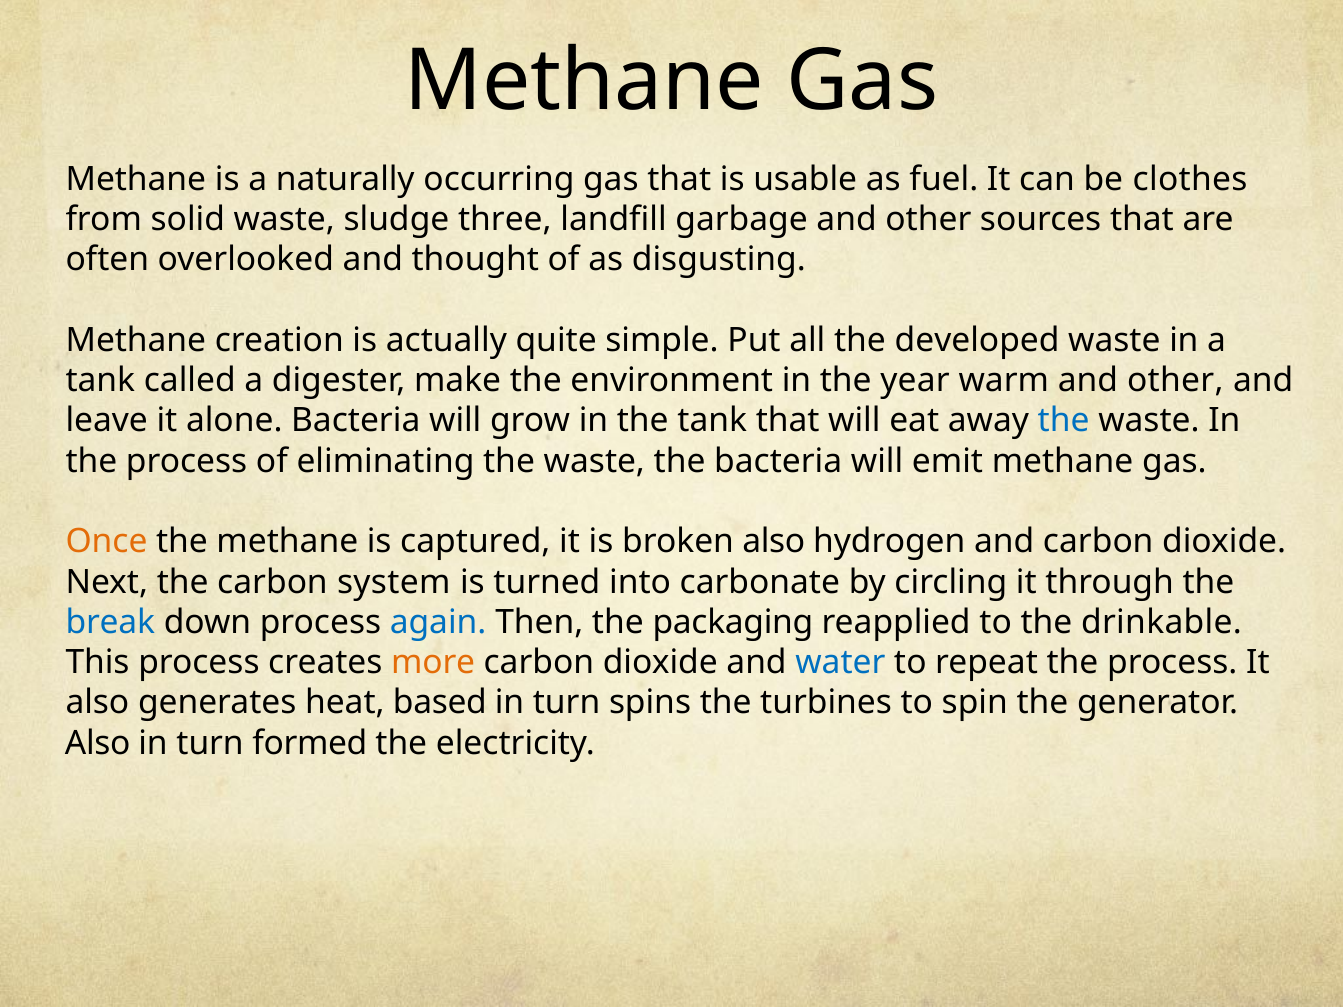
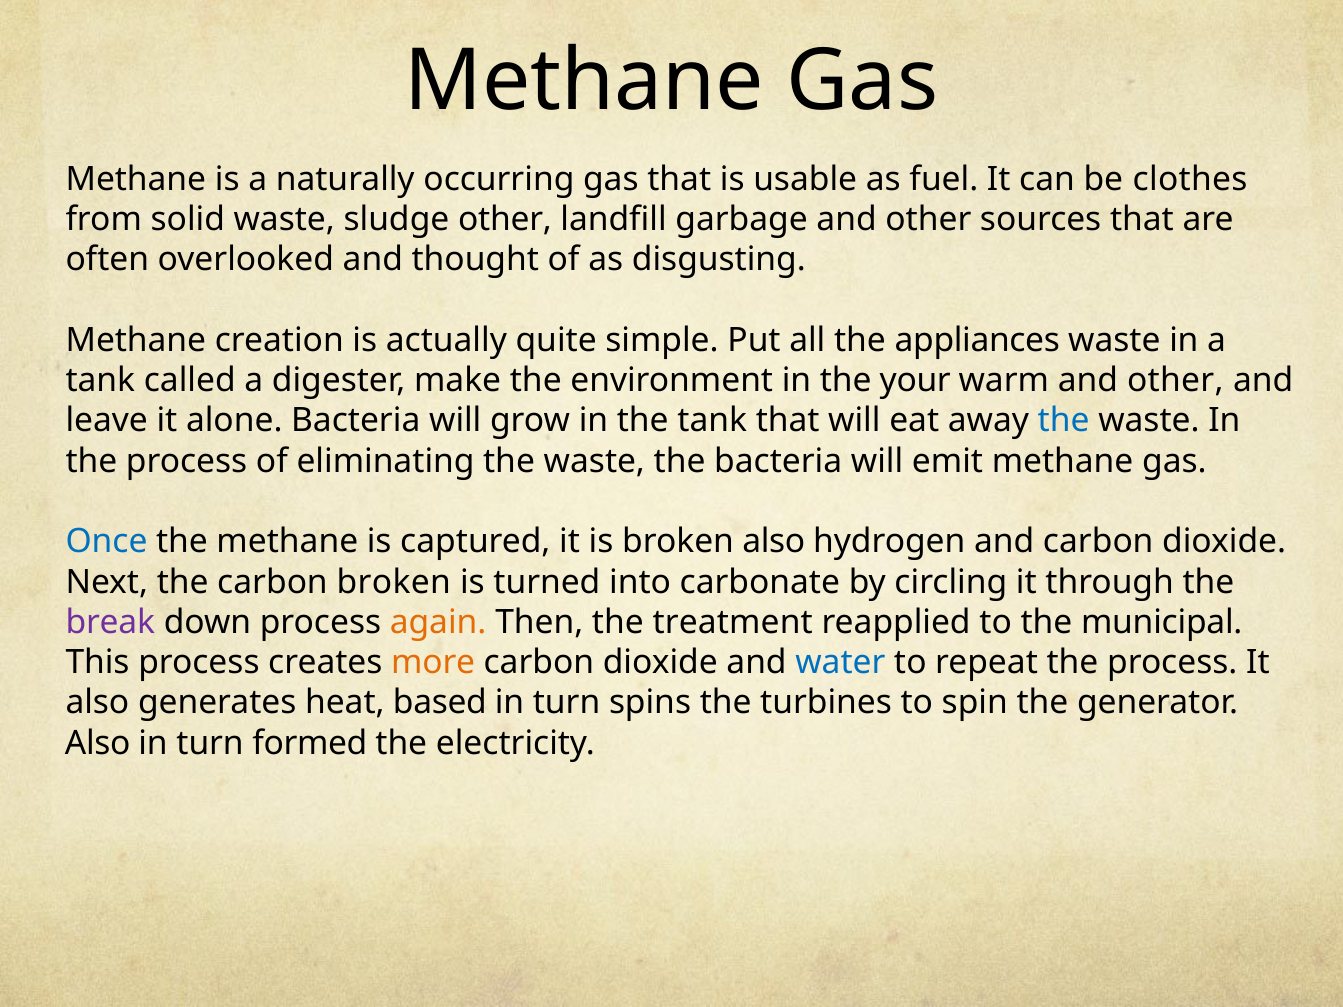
sludge three: three -> other (505, 220)
developed: developed -> appliances (977, 340)
year: year -> your (915, 381)
Once colour: orange -> blue (107, 542)
carbon system: system -> broken (394, 582)
break colour: blue -> purple (110, 622)
again colour: blue -> orange (438, 622)
packaging: packaging -> treatment (733, 622)
drinkable: drinkable -> municipal (1162, 622)
